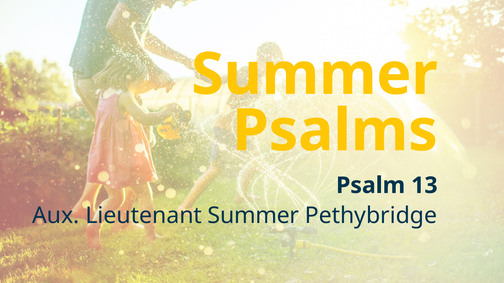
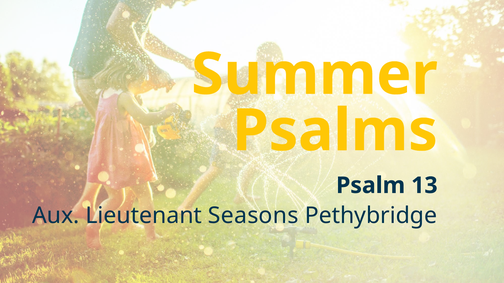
Lieutenant Summer: Summer -> Seasons (253, 216)
